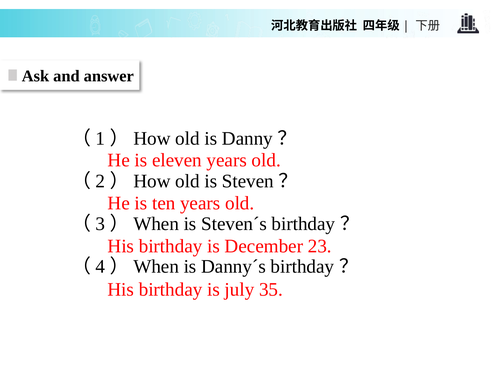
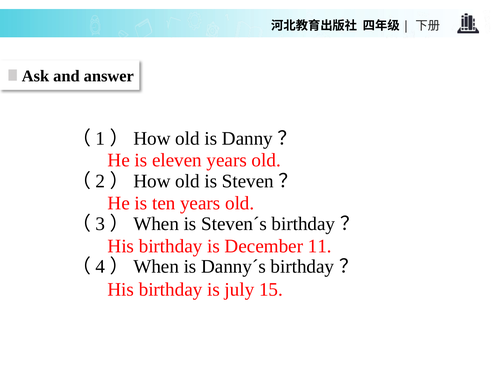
23: 23 -> 11 (320, 246)
35: 35 -> 15 (271, 290)
